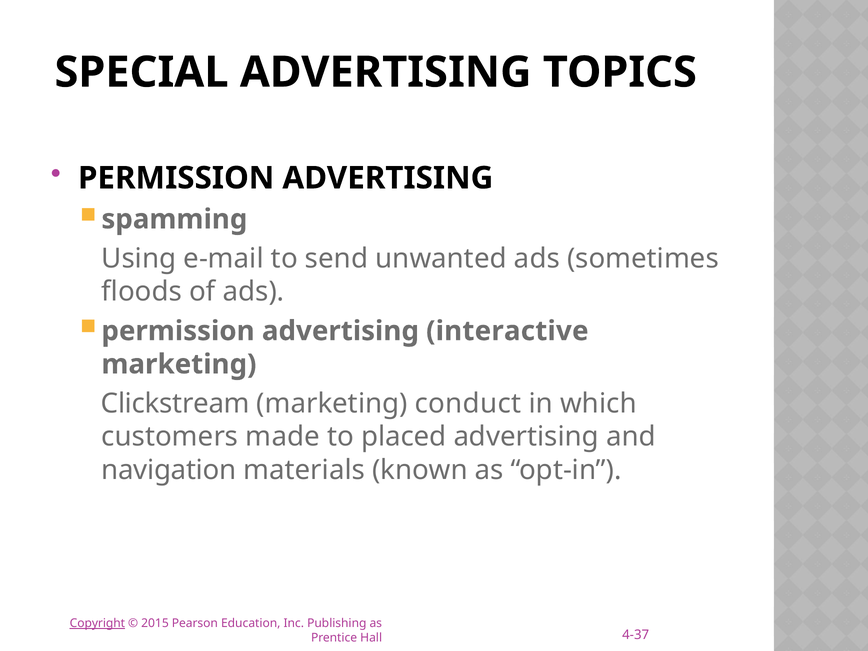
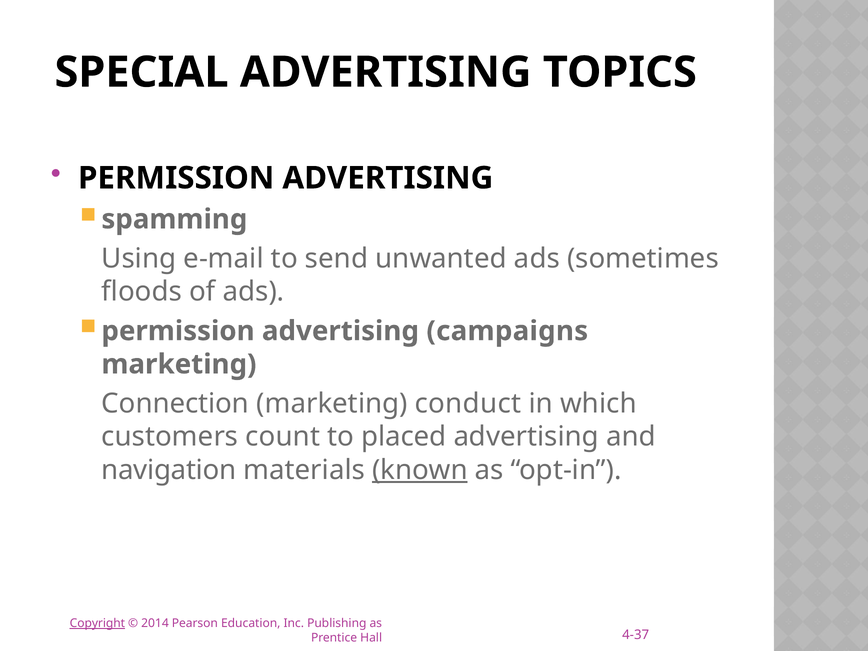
interactive: interactive -> campaigns (507, 331)
Clickstream: Clickstream -> Connection (175, 404)
made: made -> count (283, 437)
known underline: none -> present (420, 470)
2015: 2015 -> 2014 (155, 623)
